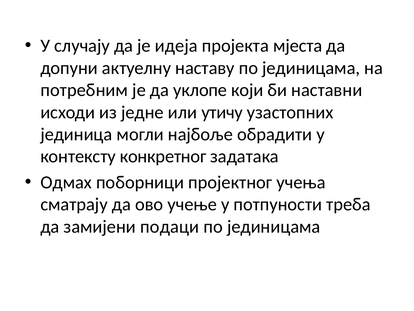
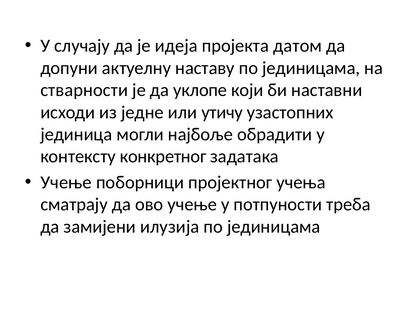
мјеста: мјеста -> датом (298, 46)
потребним: потребним -> стварности (84, 90)
Одмах: Одмах -> Учење (66, 182)
подаци: подаци -> илузија (170, 226)
